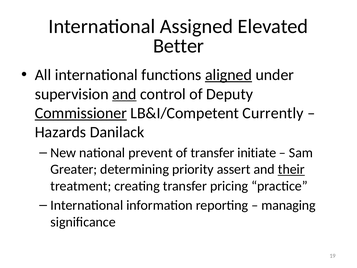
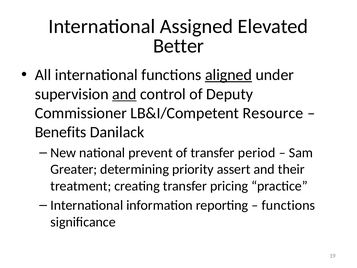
Commissioner underline: present -> none (81, 113)
Currently: Currently -> Resource (273, 113)
Hazards: Hazards -> Benefits (61, 132)
initiate: initiate -> period (257, 153)
their underline: present -> none (291, 169)
managing: managing -> functions (288, 205)
